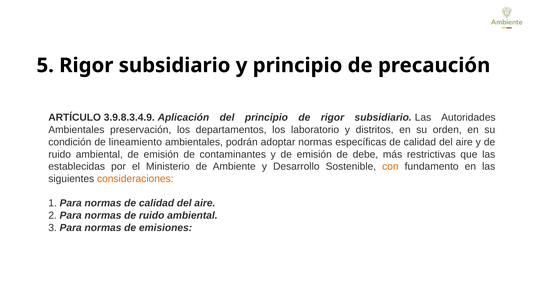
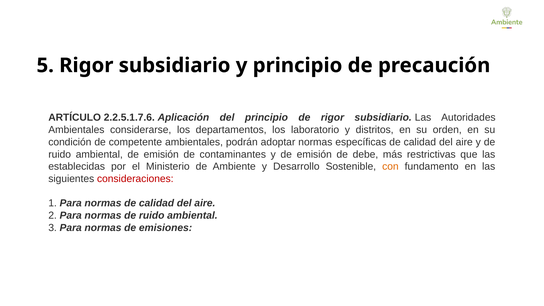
3.9.8.3.4.9: 3.9.8.3.4.9 -> 2.2.5.1.7.6 (129, 118)
preservación: preservación -> considerarse (141, 130)
lineamiento: lineamiento -> competente (135, 142)
consideraciones colour: orange -> red (135, 179)
